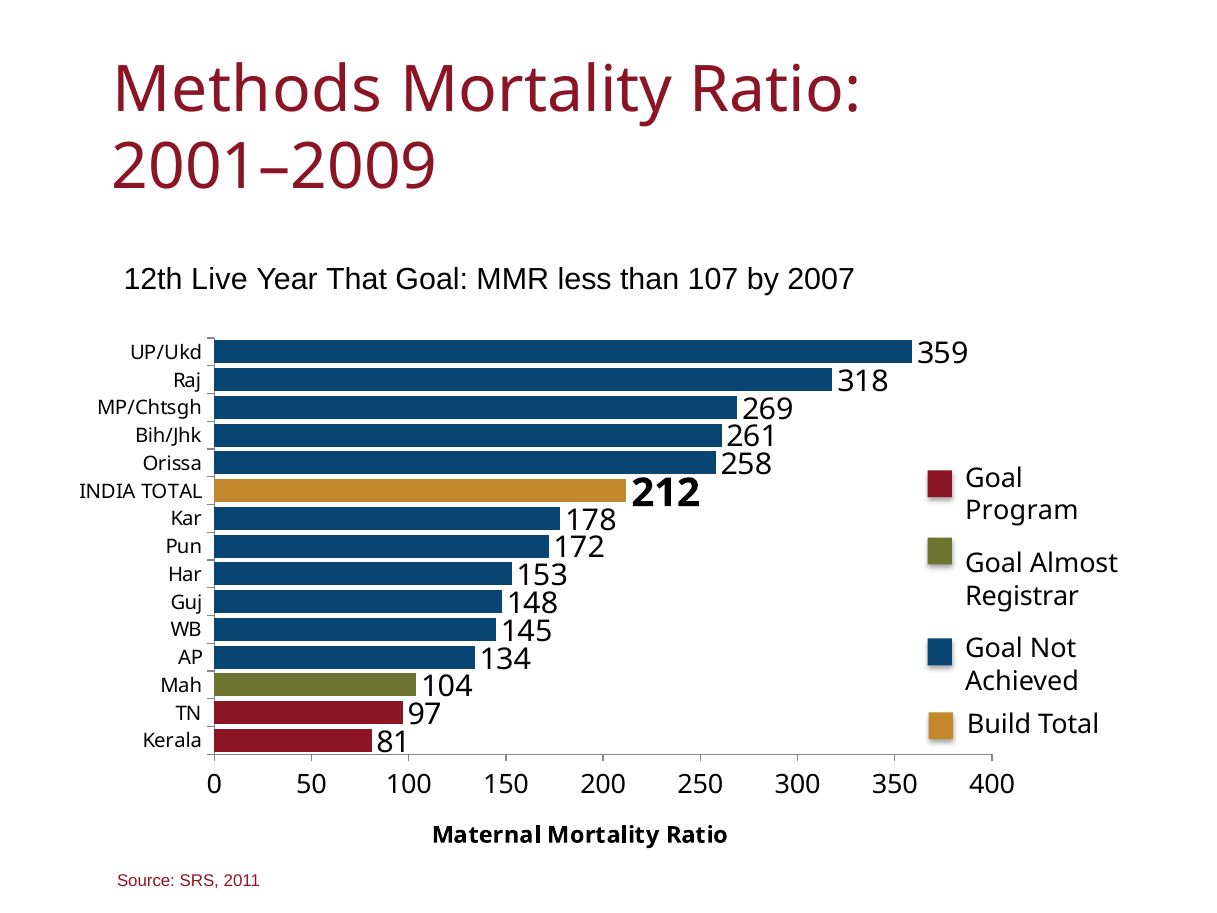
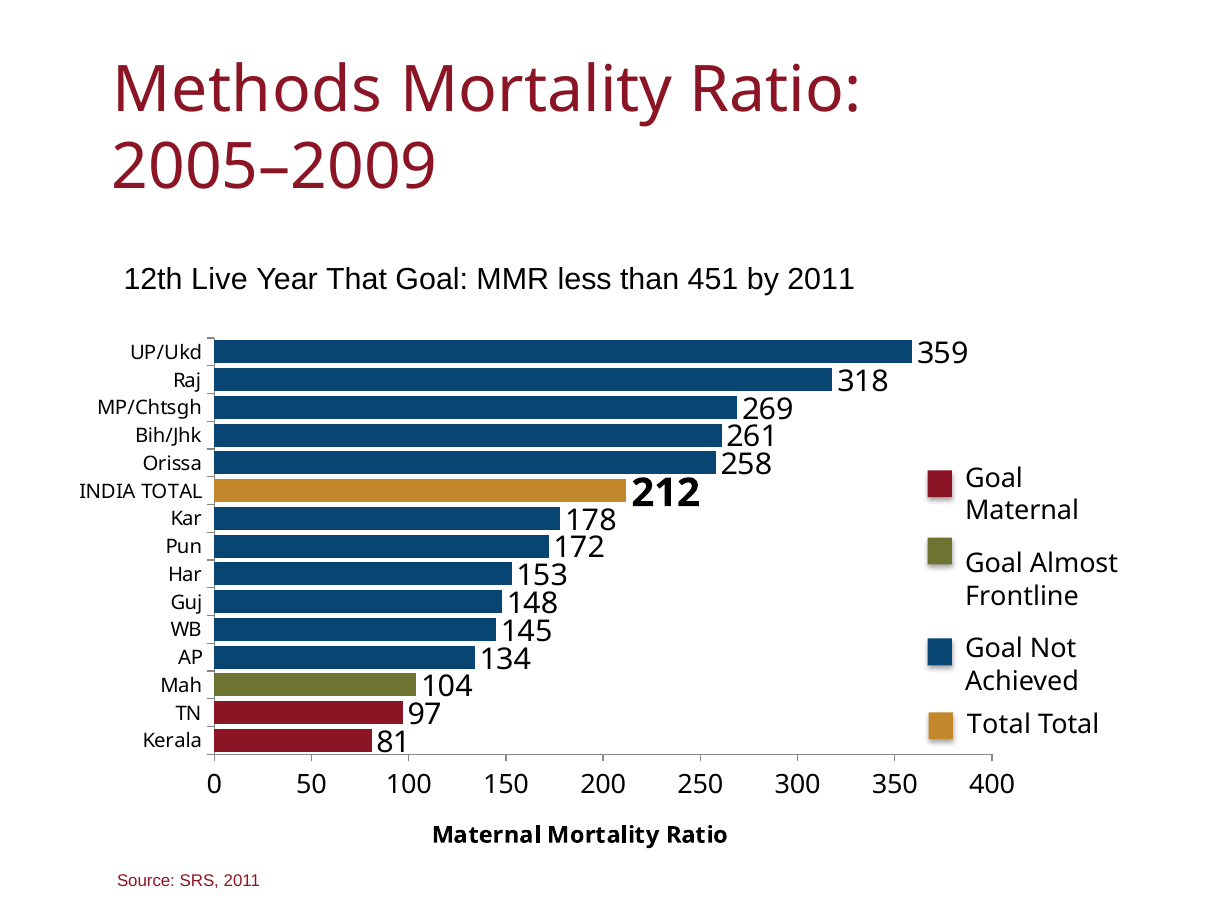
2001–2009: 2001–2009 -> 2005–2009 (275, 167)
107: 107 -> 451 (713, 280)
by 2007: 2007 -> 2011 (821, 280)
Program: Program -> Maternal (1022, 511)
Registrar: Registrar -> Frontline (1022, 596)
Build: Build -> Total (999, 725)
